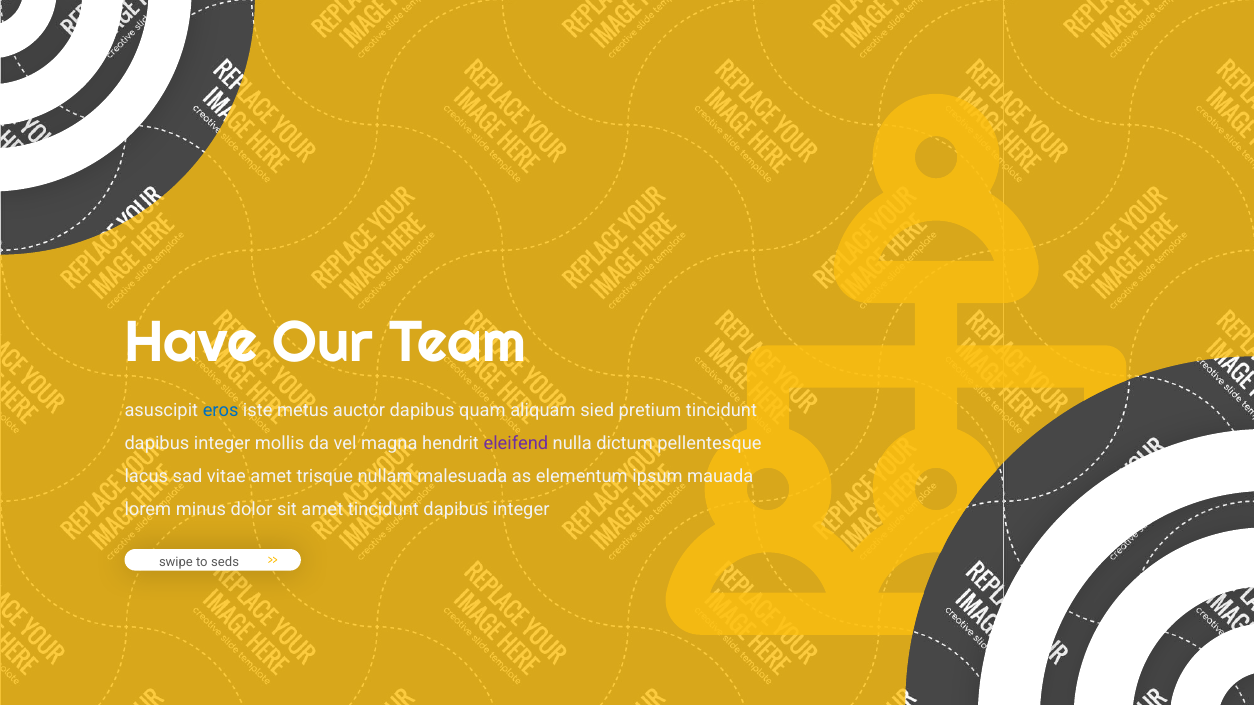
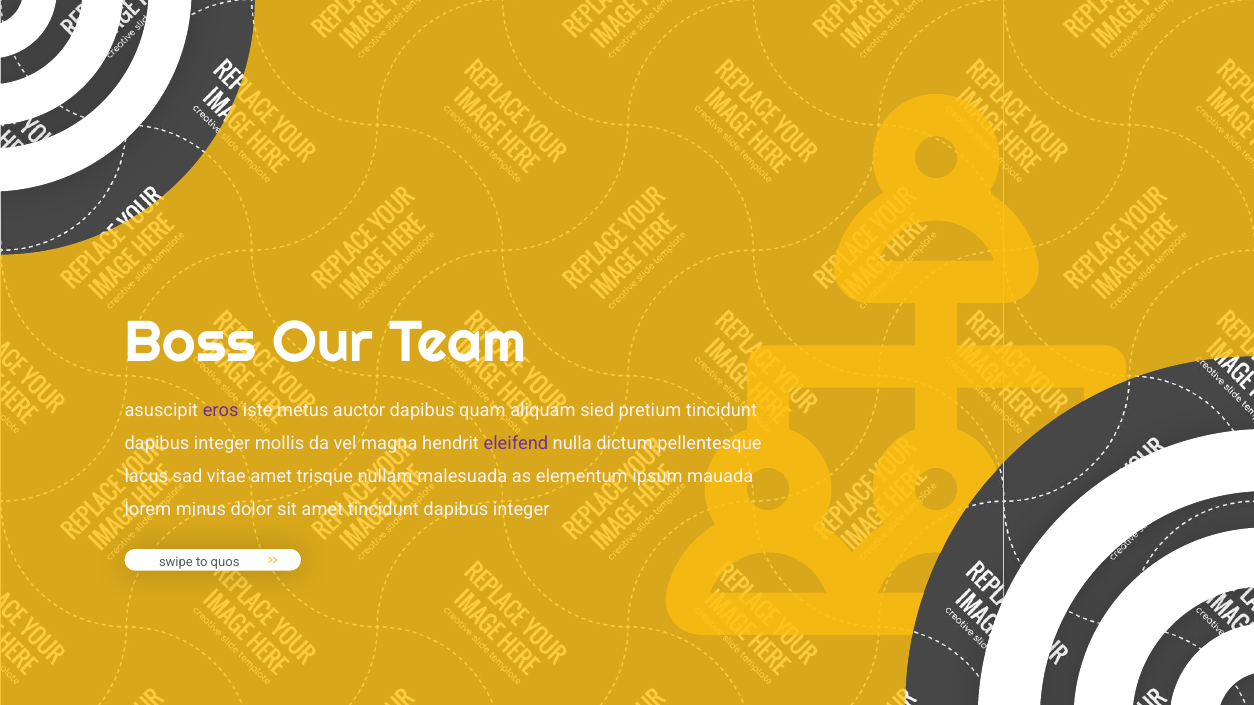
Have: Have -> Boss (190, 343)
eros colour: blue -> purple (221, 411)
seds: seds -> quos (225, 562)
